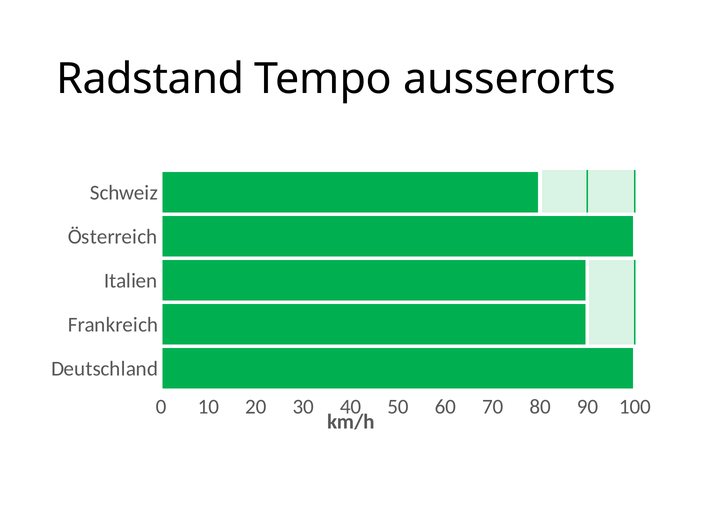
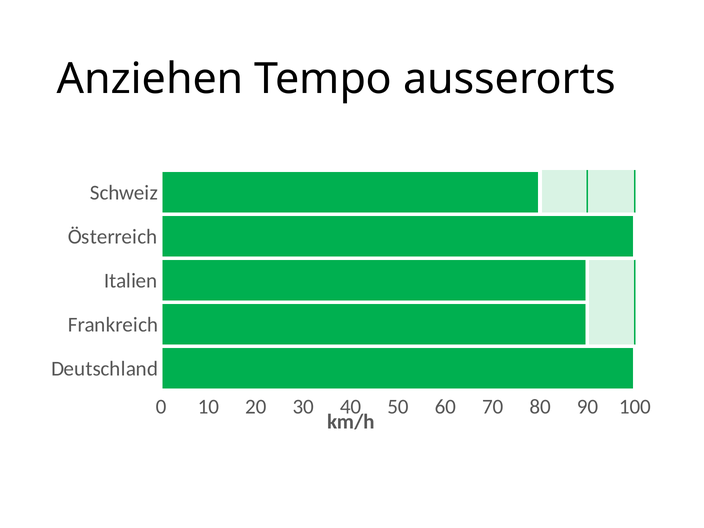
Radstand: Radstand -> Anziehen (150, 79)
